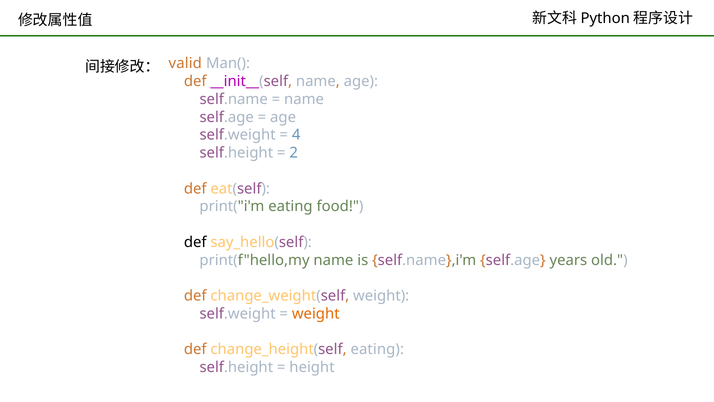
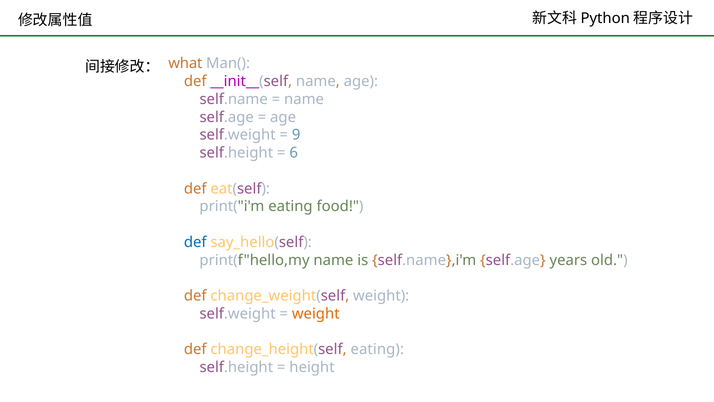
valid: valid -> what (185, 63)
4: 4 -> 9 (296, 135)
2: 2 -> 6 (294, 153)
def colour: black -> blue (195, 242)
